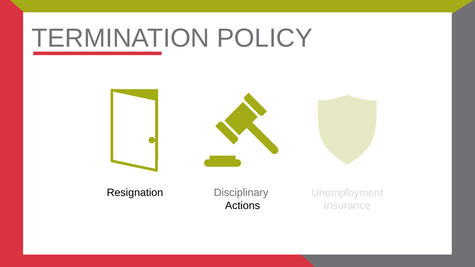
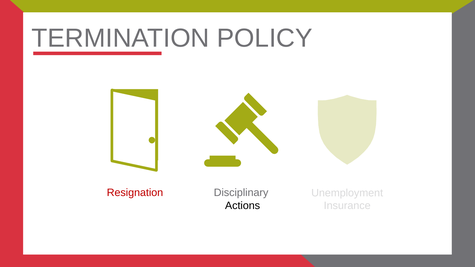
Resignation colour: black -> red (135, 193)
